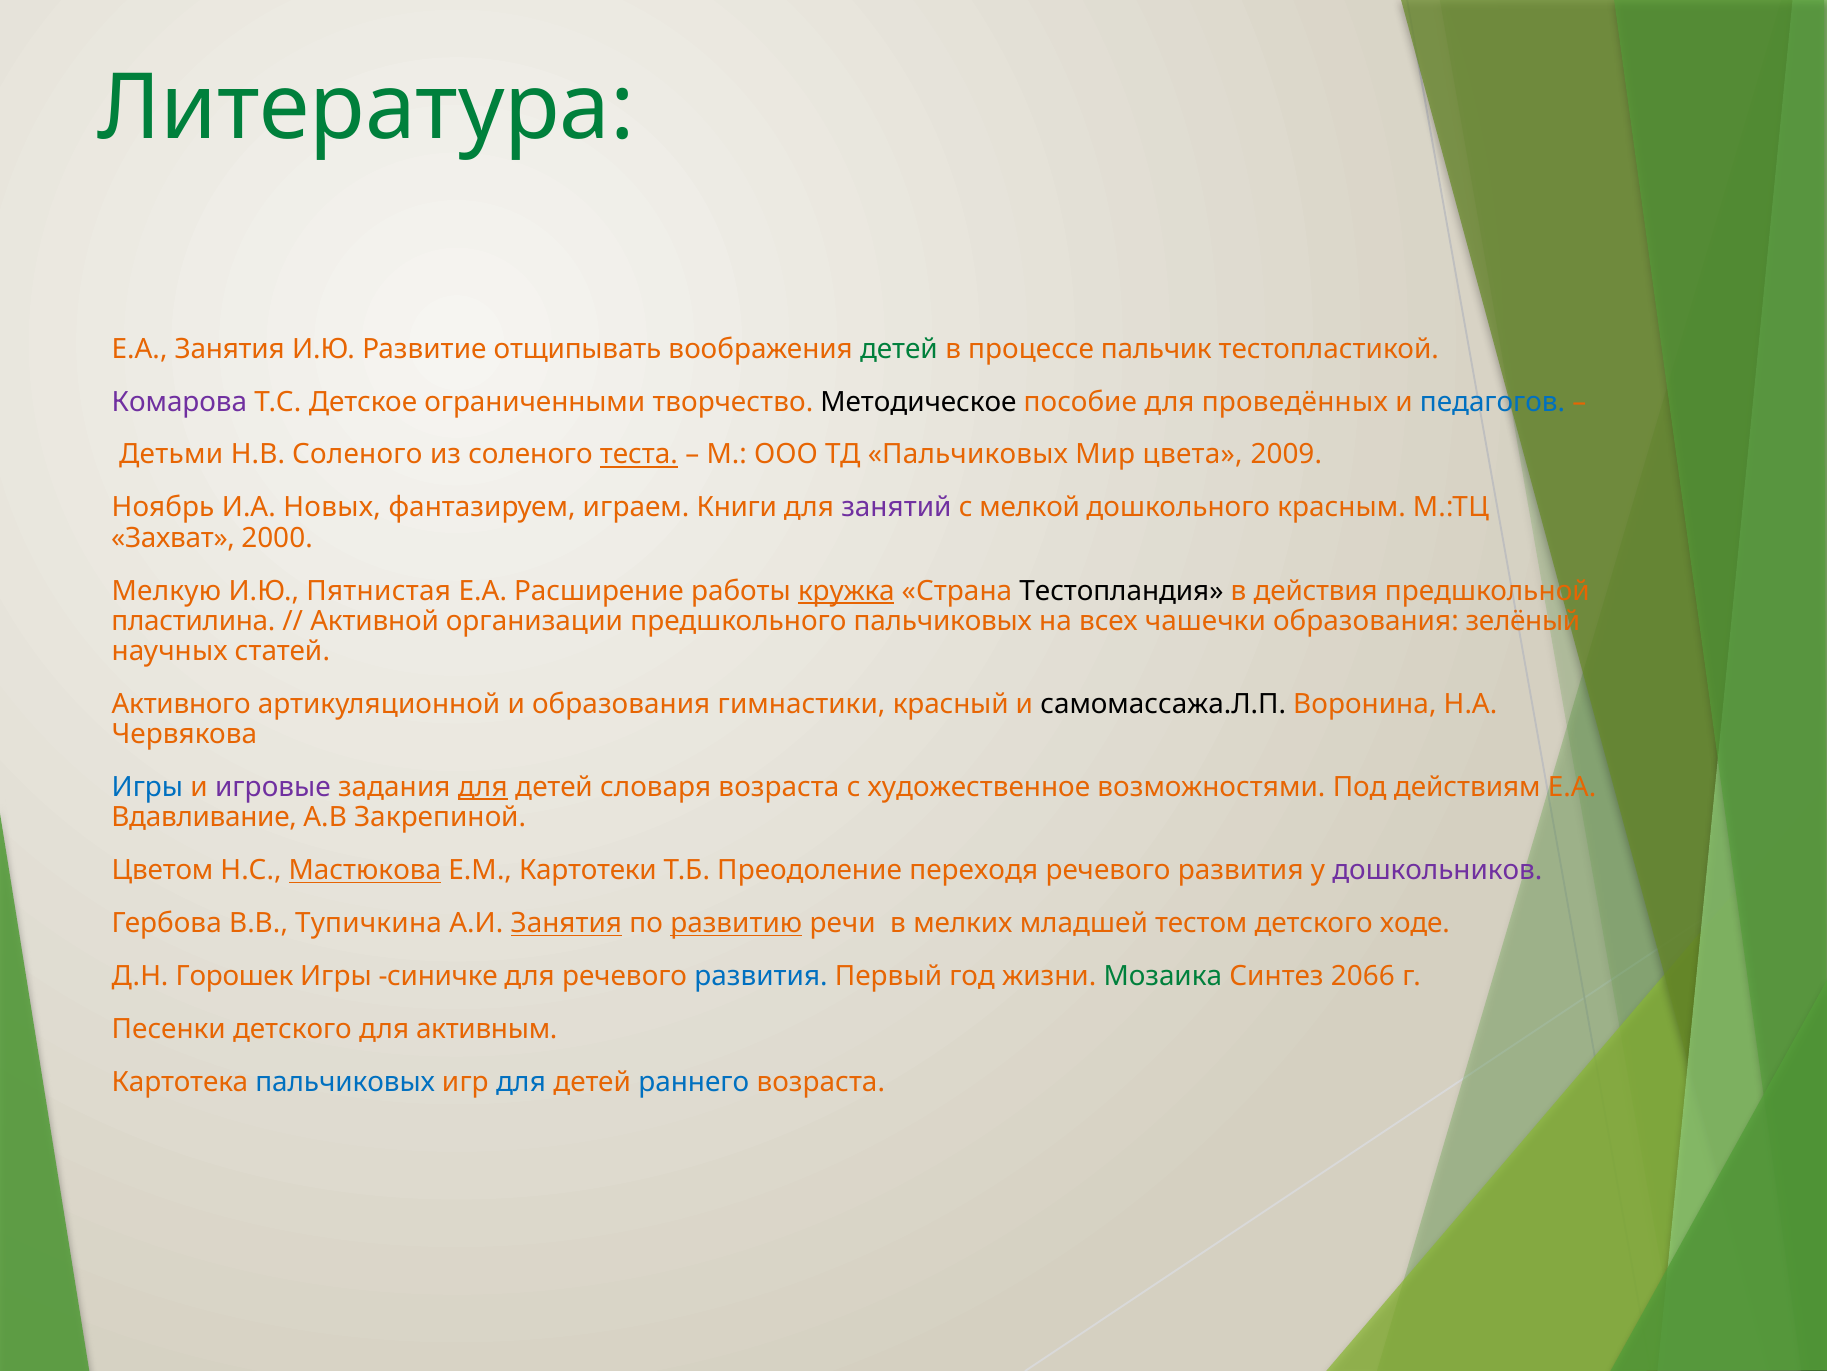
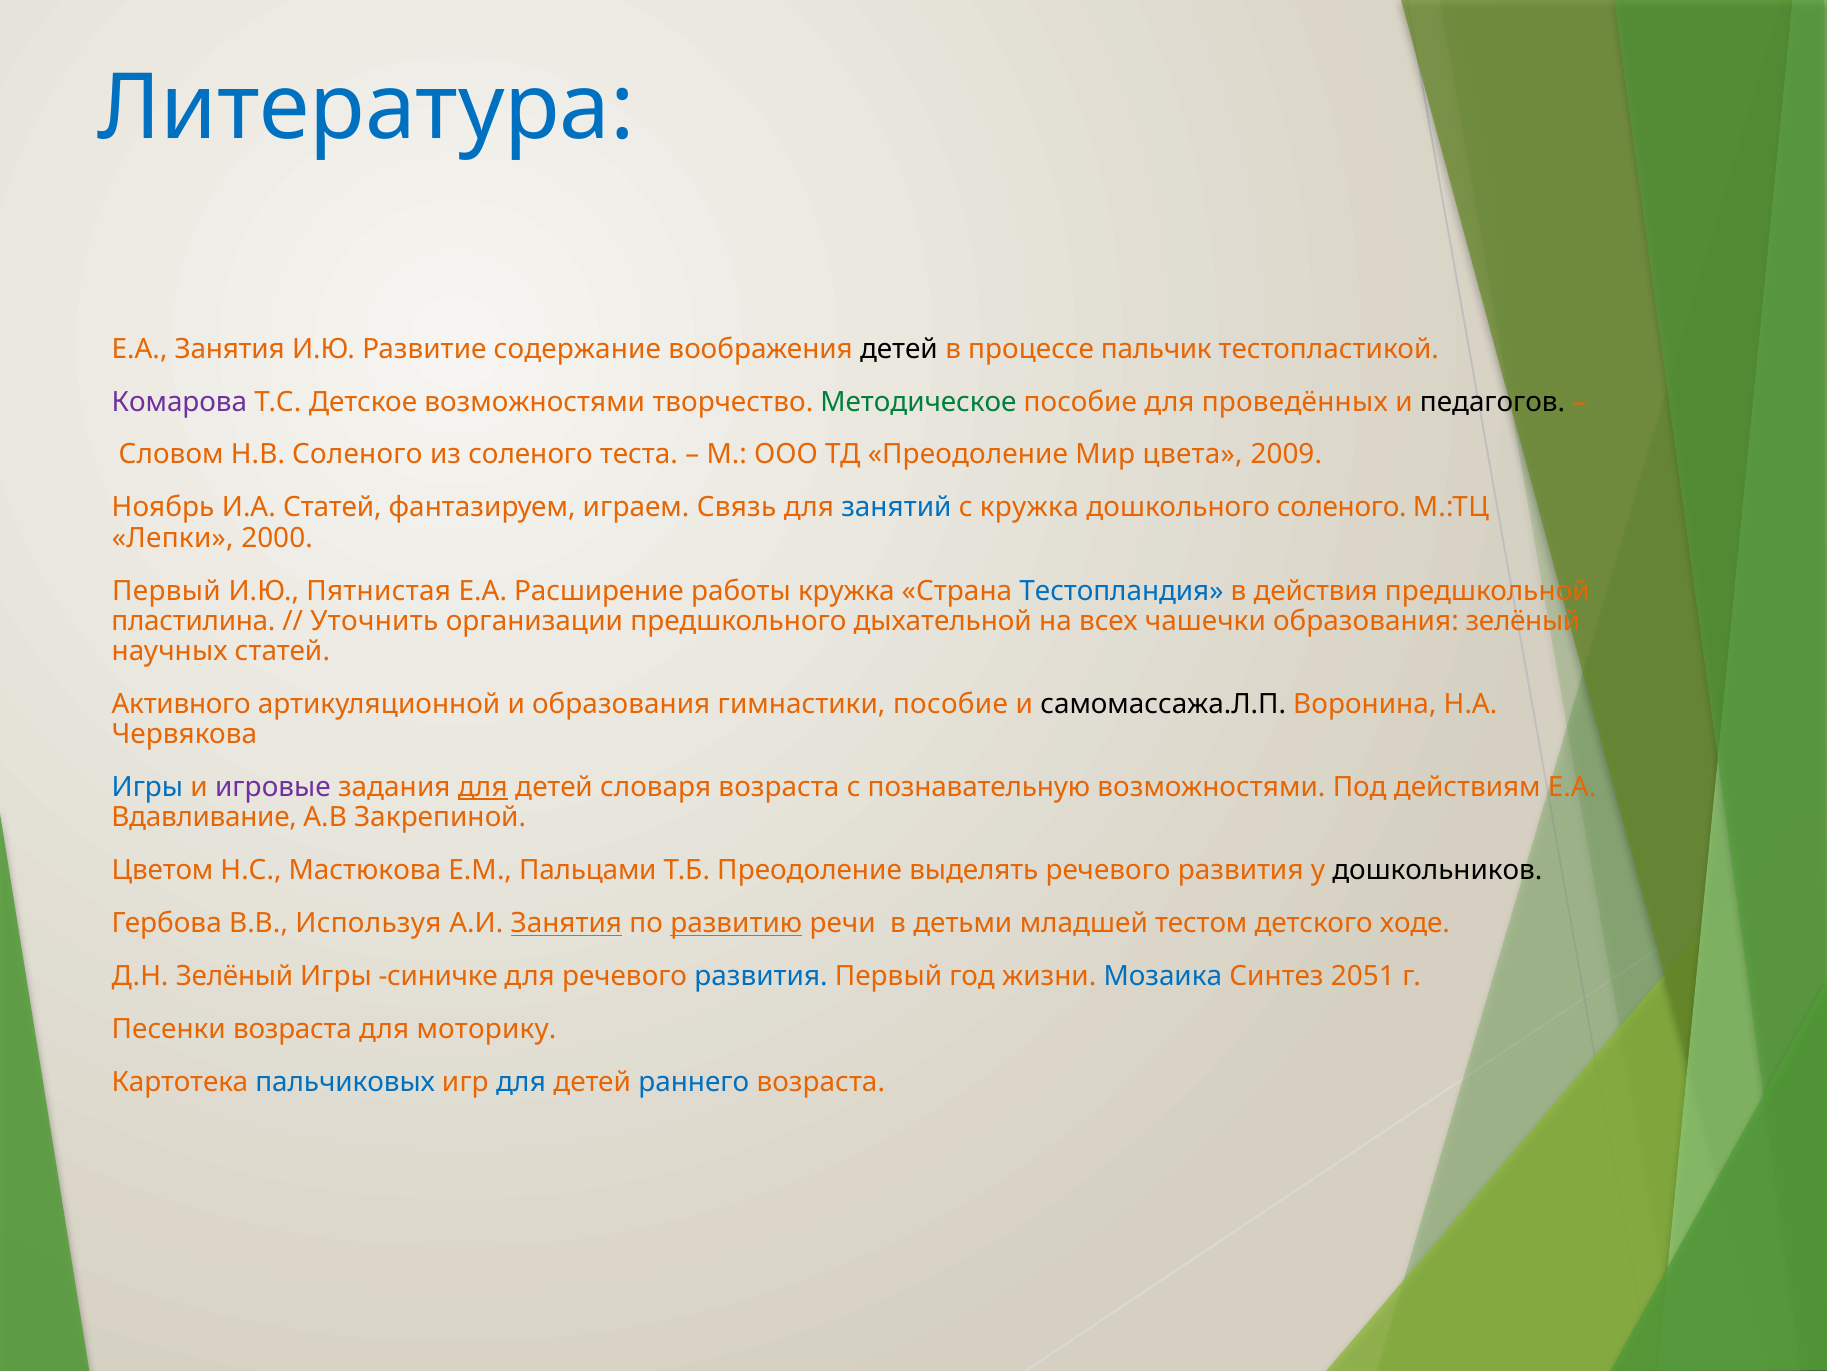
Литература colour: green -> blue (366, 108)
отщипывать: отщипывать -> содержание (577, 349)
детей colour: green -> black (899, 349)
Детское ограниченными: ограниченными -> возможностями (535, 402)
Методическое colour: black -> green (918, 402)
педагогов colour: blue -> black (1492, 402)
Детьми: Детьми -> Словом (171, 455)
теста underline: present -> none (639, 455)
ТД Пальчиковых: Пальчиковых -> Преодоление (968, 455)
И.А Новых: Новых -> Статей (332, 507)
Книги: Книги -> Связь (737, 507)
занятий colour: purple -> blue (896, 507)
с мелкой: мелкой -> кружка (1029, 507)
дошкольного красным: красным -> соленого (1342, 507)
Захват: Захват -> Лепки (173, 538)
Мелкую: Мелкую -> Первый (166, 591)
кружка underline: present -> none (846, 591)
Тестопландия colour: black -> blue (1121, 591)
Активной: Активной -> Уточнить (374, 621)
предшкольного пальчиковых: пальчиковых -> дыхательной (943, 621)
гимнастики красный: красный -> пособие (950, 704)
художественное: художественное -> познавательную (979, 787)
Мастюкова underline: present -> none (365, 870)
Картотеки: Картотеки -> Пальцами (588, 870)
переходя: переходя -> выделять (974, 870)
дошкольников colour: purple -> black (1437, 870)
Тупичкина: Тупичкина -> Используя (368, 923)
мелких: мелких -> детьми (963, 923)
Д.Н Горошек: Горошек -> Зелёный (234, 976)
Мозаика colour: green -> blue (1163, 976)
2066: 2066 -> 2051 (1363, 976)
Песенки детского: детского -> возраста (293, 1029)
активным: активным -> моторику (486, 1029)
